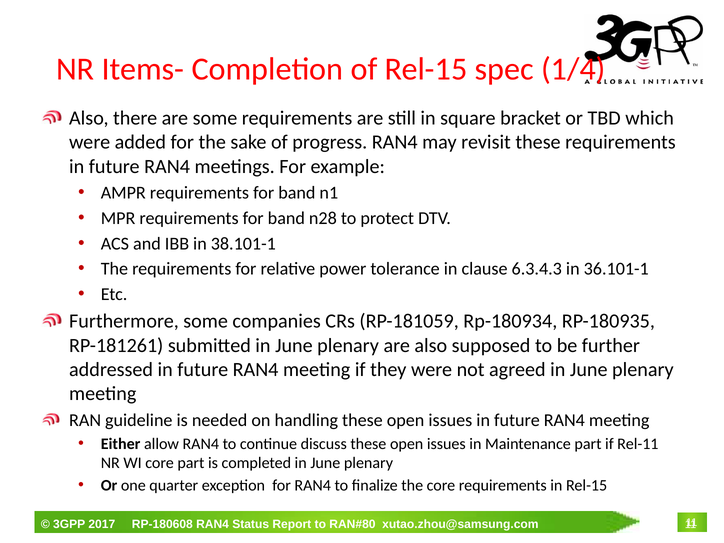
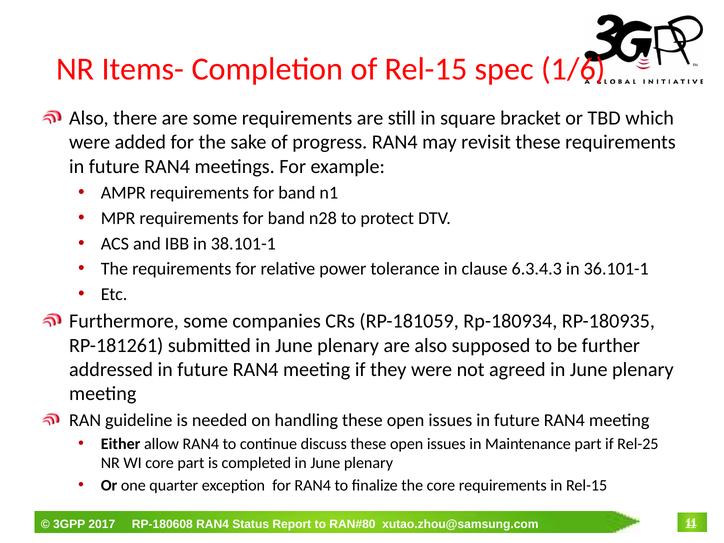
1/4: 1/4 -> 1/6 (573, 69)
Rel-11: Rel-11 -> Rel-25 (638, 444)
